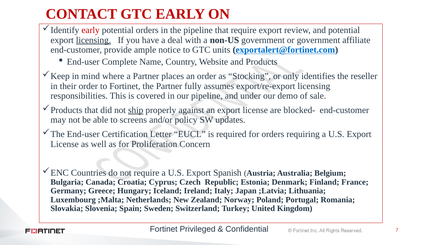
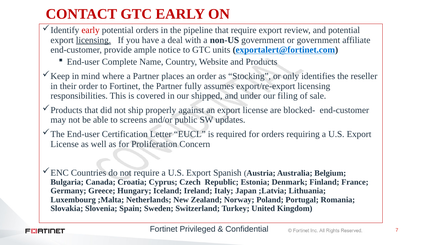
our pipeline: pipeline -> shipped (207, 96)
demo: demo -> filing (288, 96)
ship underline: present -> none (136, 110)
policy: policy -> public (186, 120)
